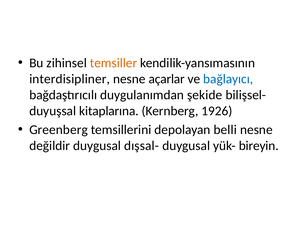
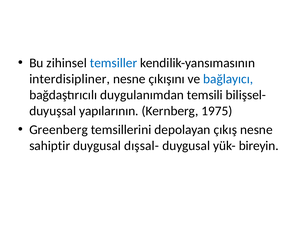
temsiller colour: orange -> blue (114, 63)
açarlar: açarlar -> çıkışını (167, 79)
şekide: şekide -> temsili (205, 95)
kitaplarına: kitaplarına -> yapılarının (109, 111)
1926: 1926 -> 1975 (217, 111)
belli: belli -> çıkış (225, 130)
değildir: değildir -> sahiptir (50, 146)
